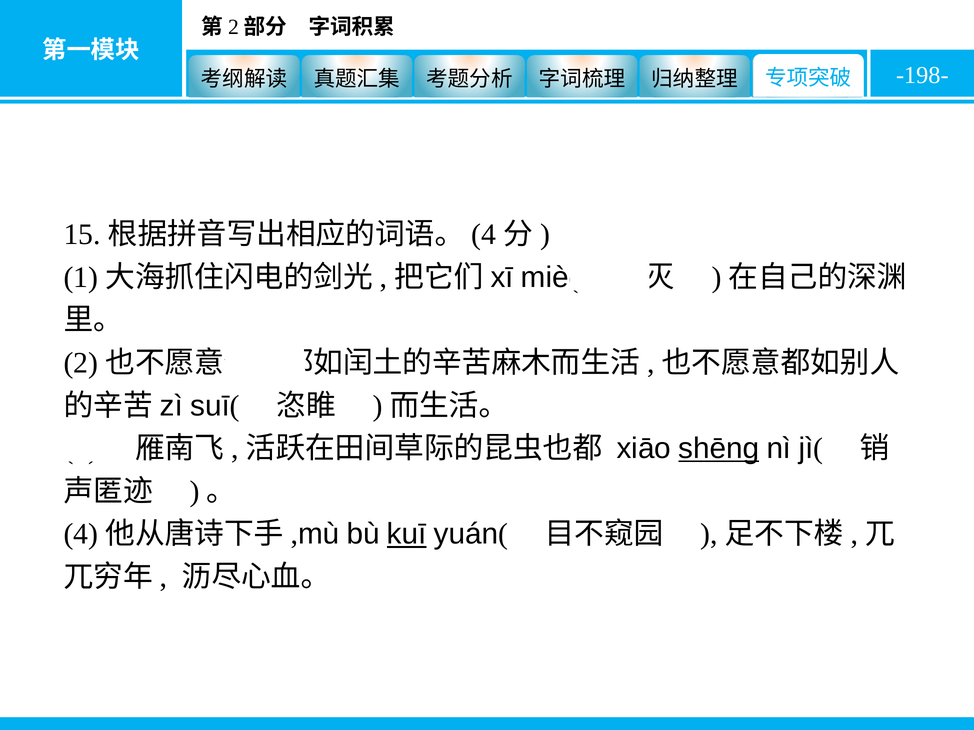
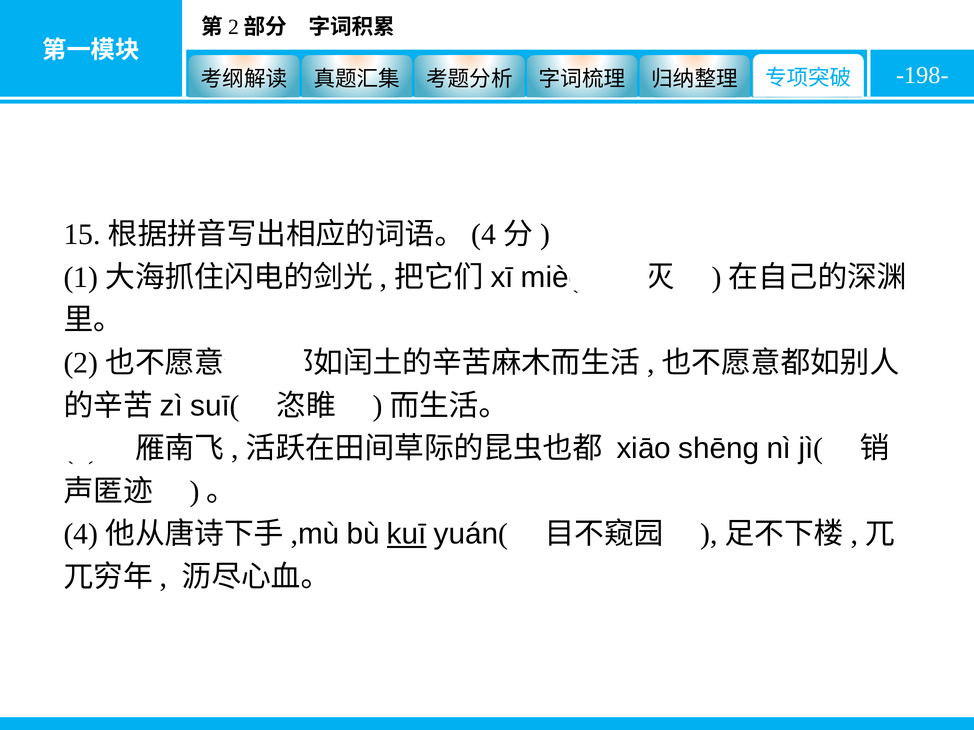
shēng underline: present -> none (719, 449)
